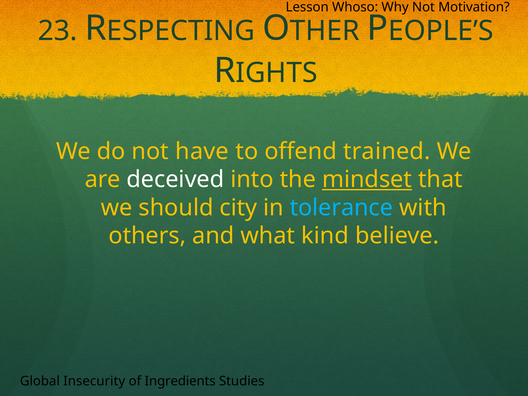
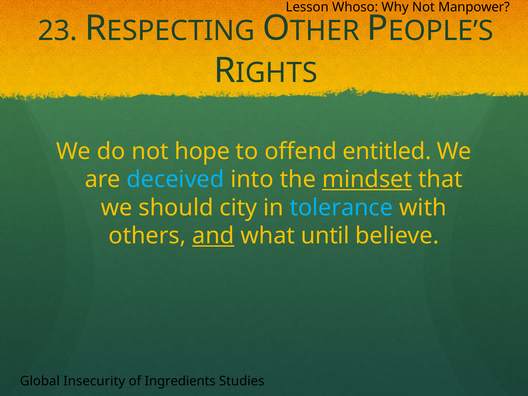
Motivation: Motivation -> Manpower (474, 7)
have: have -> hope (202, 151)
trained: trained -> entitled (387, 151)
deceived colour: white -> light blue (175, 180)
and underline: none -> present (213, 236)
kind: kind -> until (325, 236)
